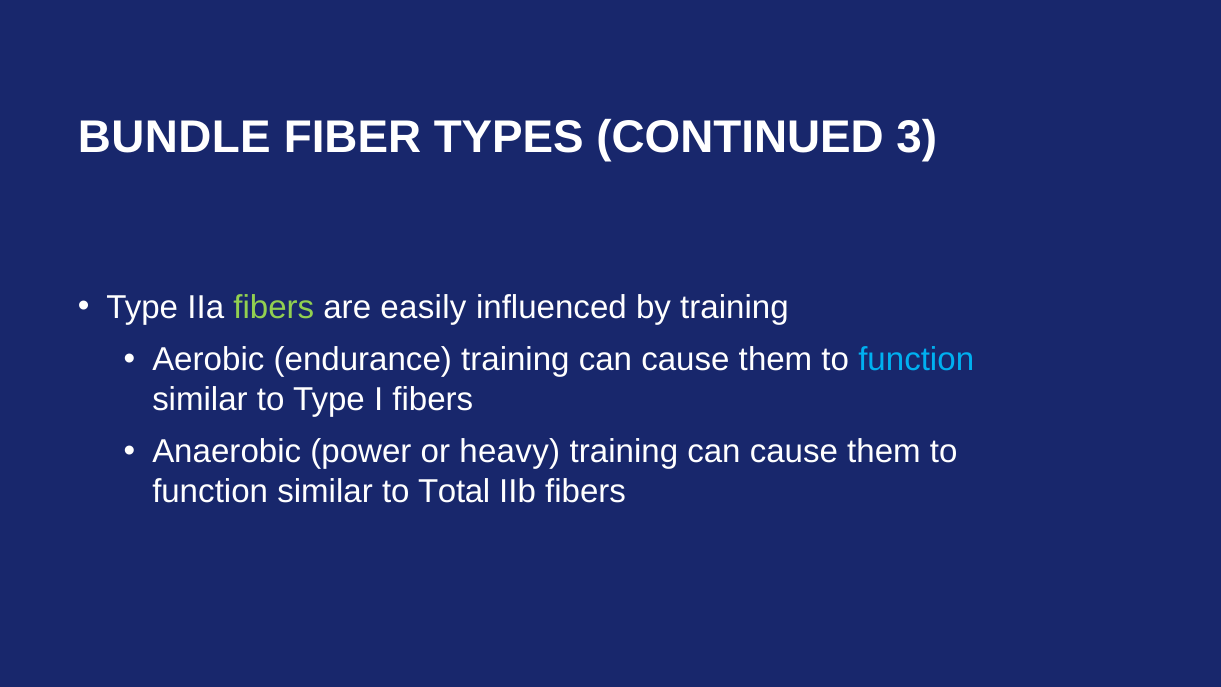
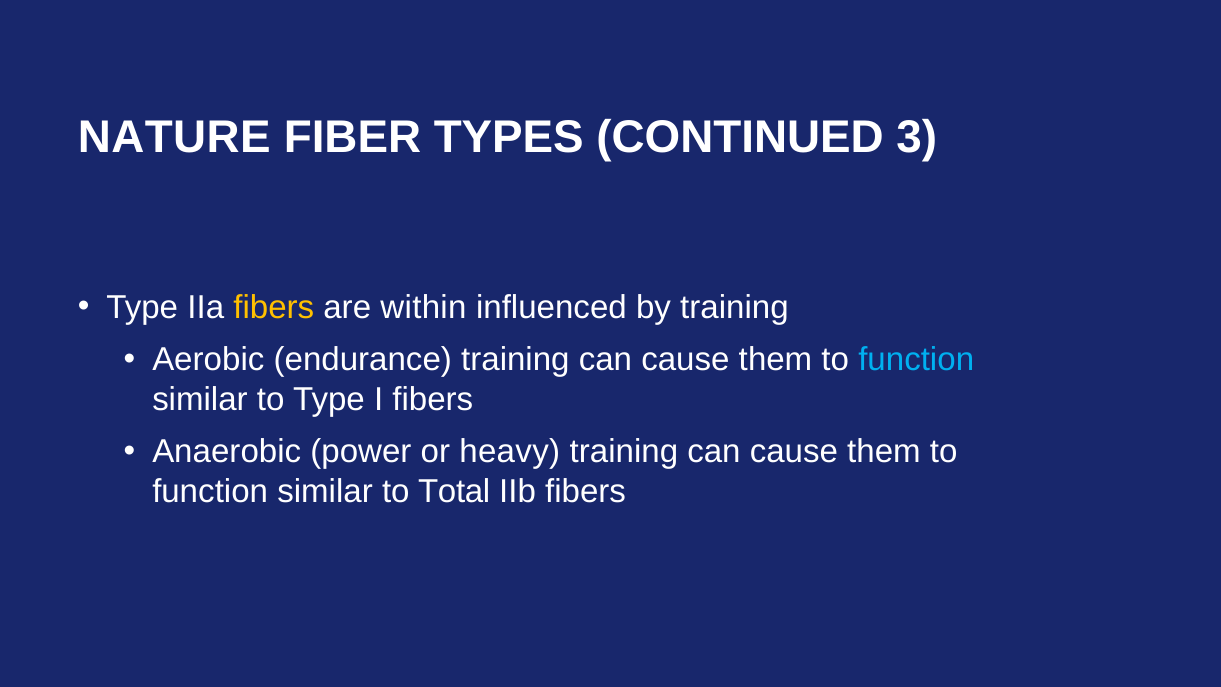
BUNDLE: BUNDLE -> NATURE (174, 137)
fibers colour: light green -> yellow (274, 308)
easily: easily -> within (423, 308)
